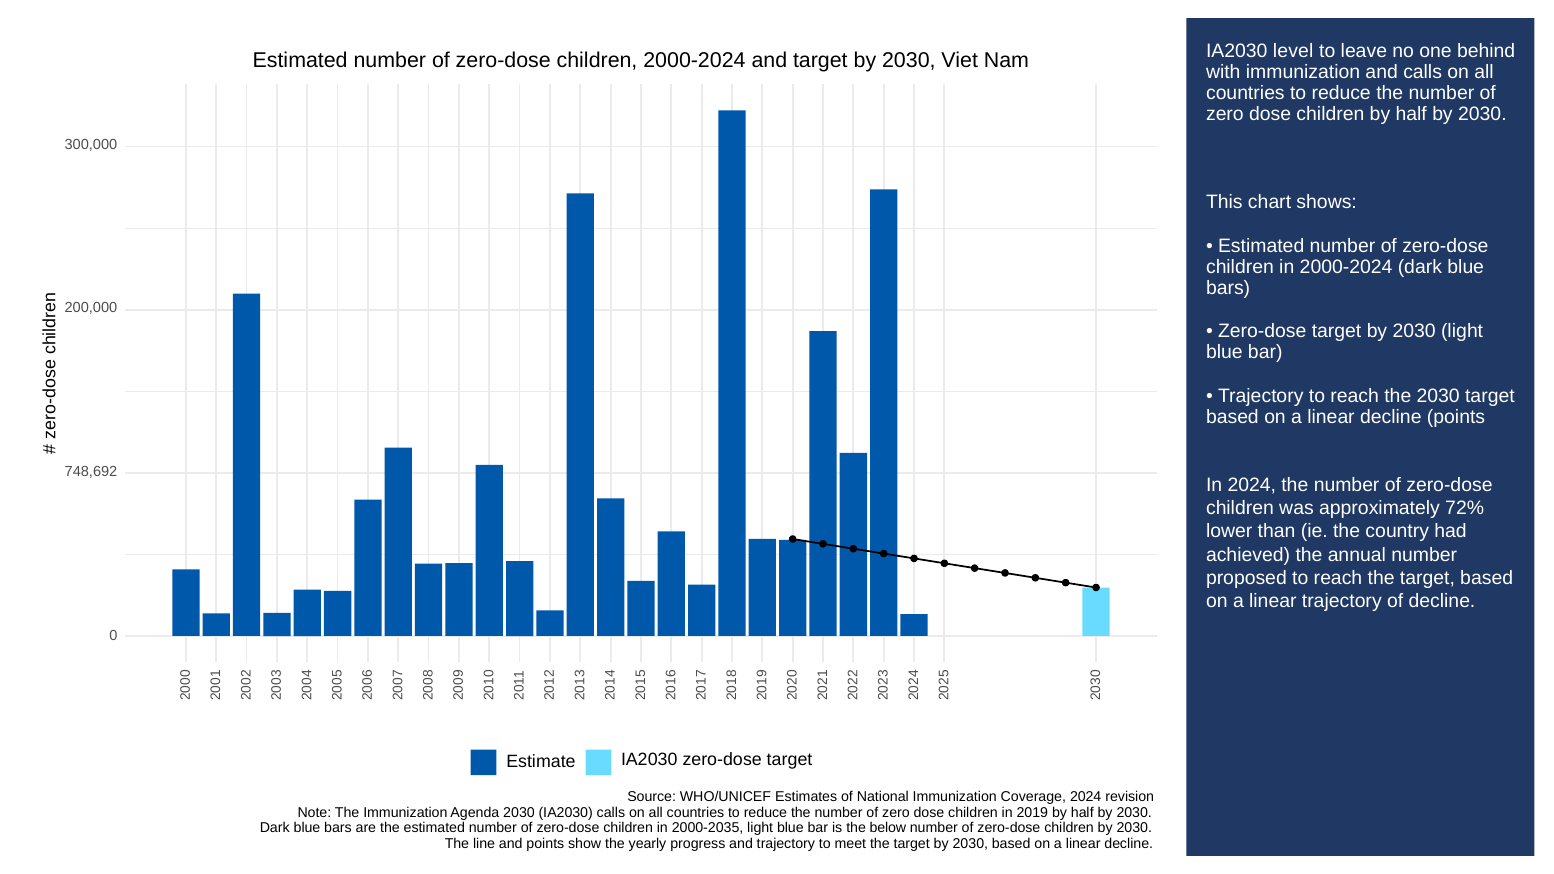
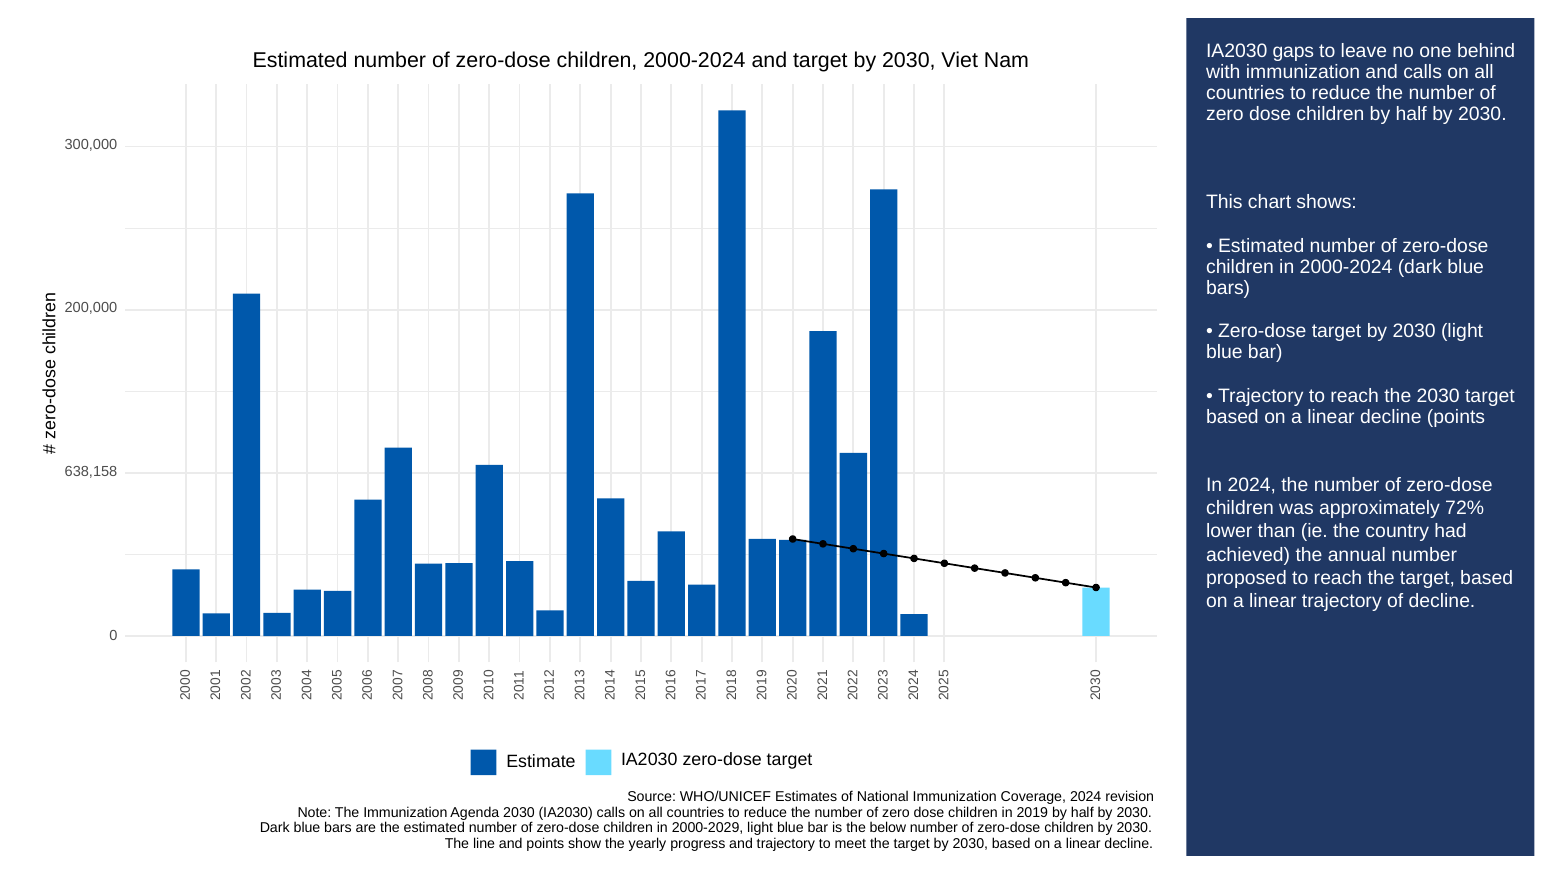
level: level -> gaps (1293, 51)
748,692: 748,692 -> 638,158 (91, 471)
2000-2035: 2000-2035 -> 2000-2029 (708, 828)
